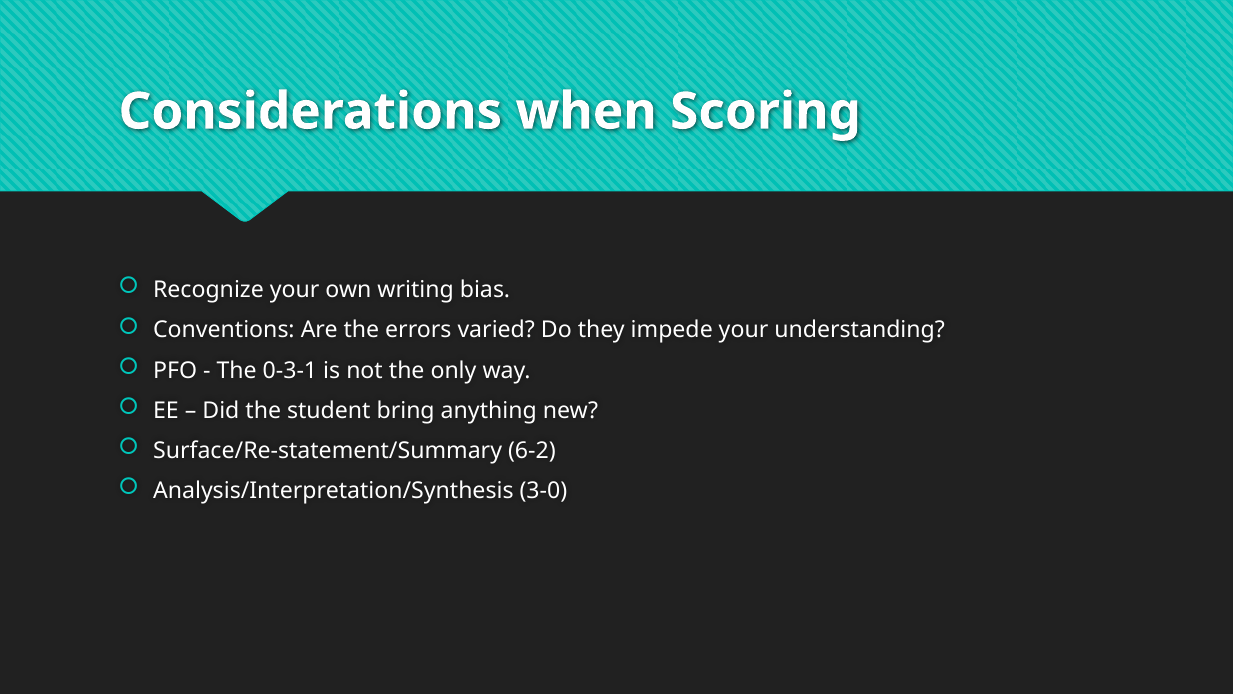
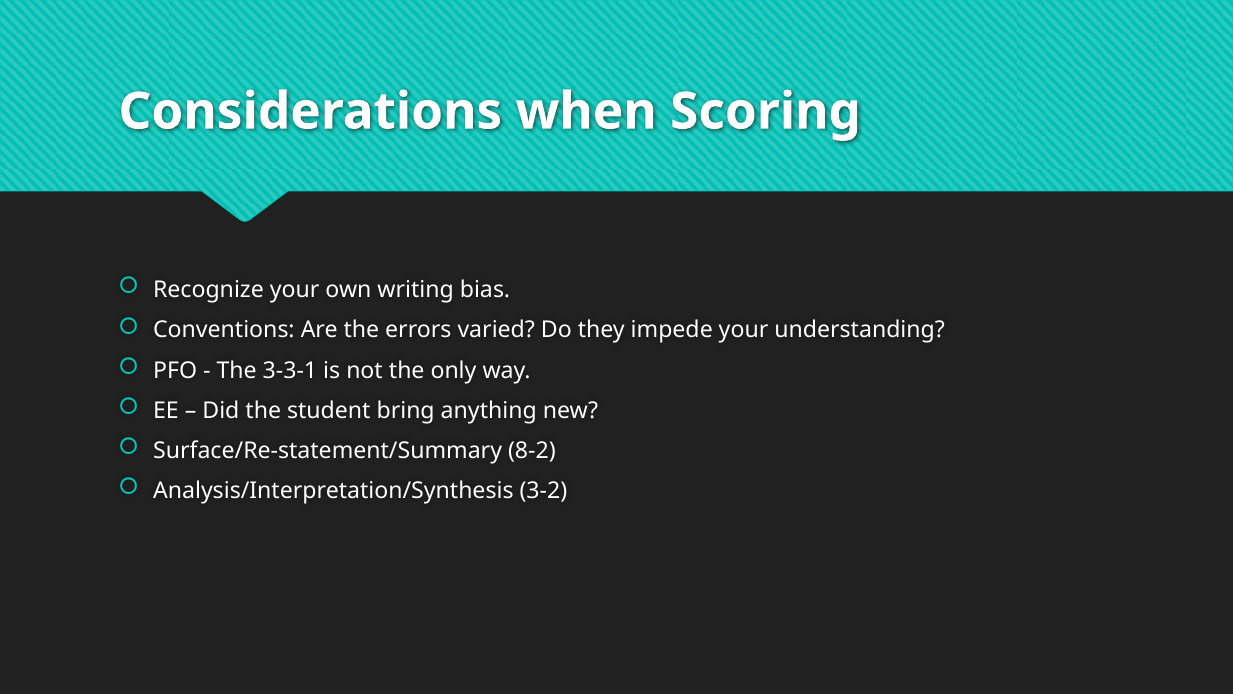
0-3-1: 0-3-1 -> 3-3-1 (290, 370)
6-2: 6-2 -> 8-2 (532, 450)
3-0: 3-0 -> 3-2 (543, 490)
